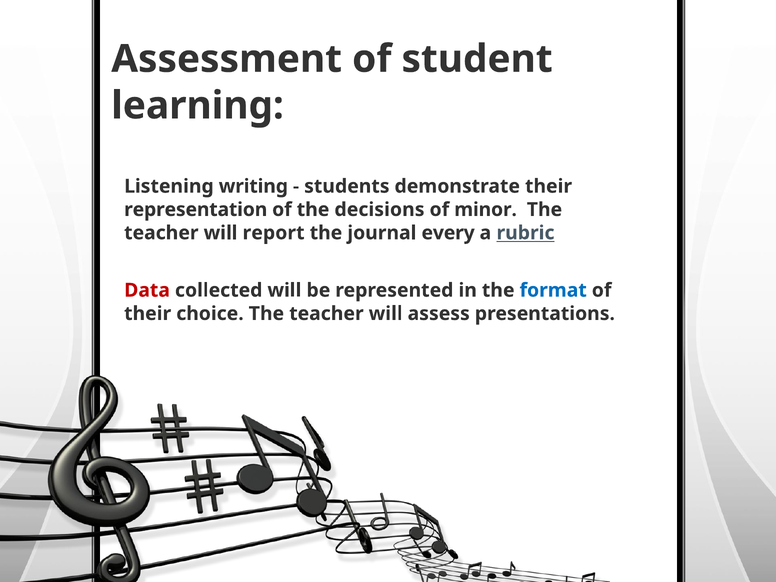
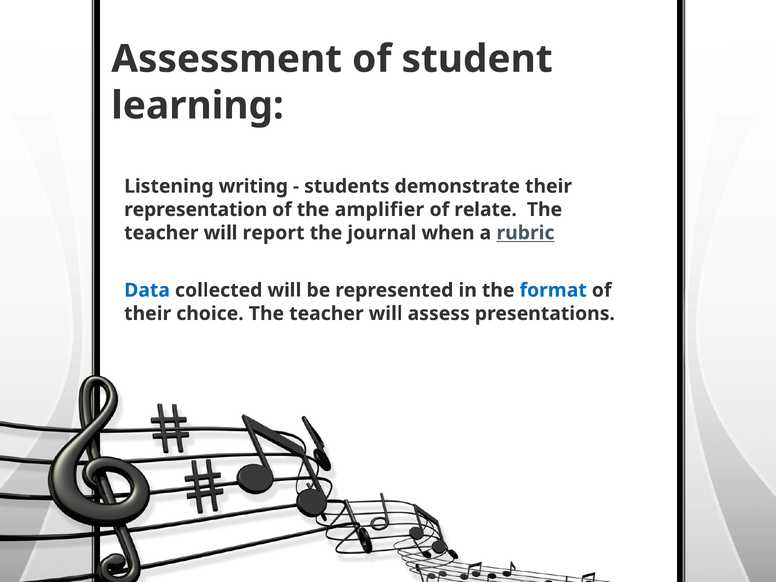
decisions: decisions -> amplifier (379, 210)
minor: minor -> relate (486, 210)
every: every -> when (448, 233)
Data colour: red -> blue (147, 290)
